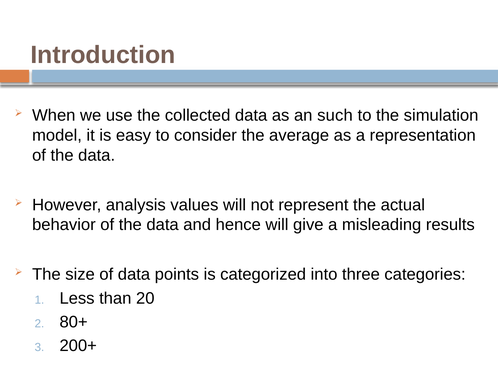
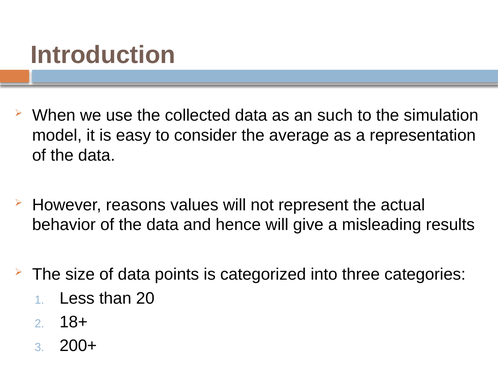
analysis: analysis -> reasons (136, 205)
80+: 80+ -> 18+ (74, 322)
